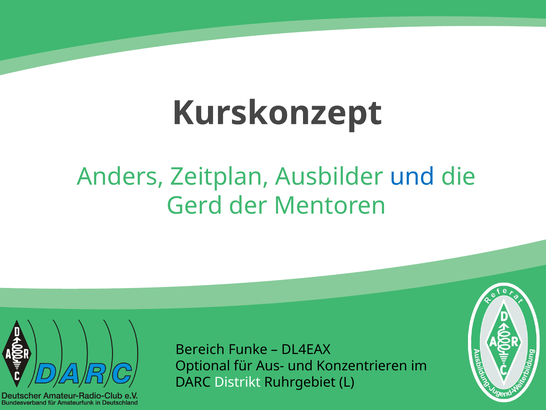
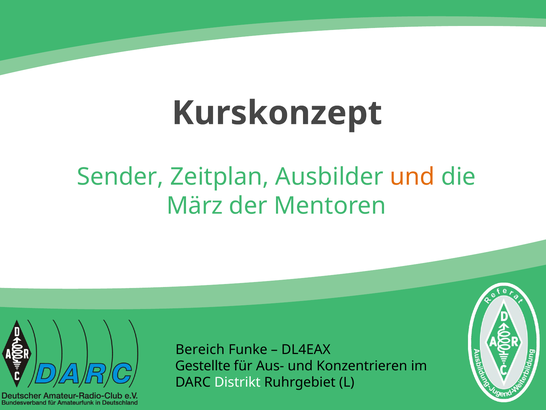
Anders: Anders -> Sender (120, 176)
und colour: blue -> orange (412, 176)
Gerd: Gerd -> März (195, 206)
Optional: Optional -> Gestellte (203, 365)
